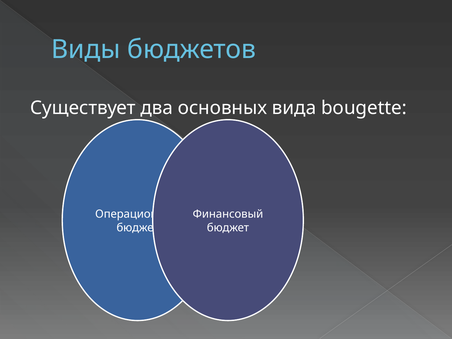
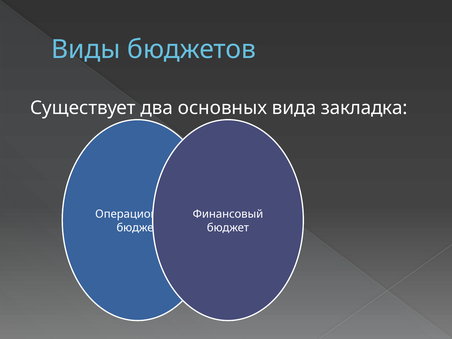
bougette: bougette -> закладка (364, 108)
